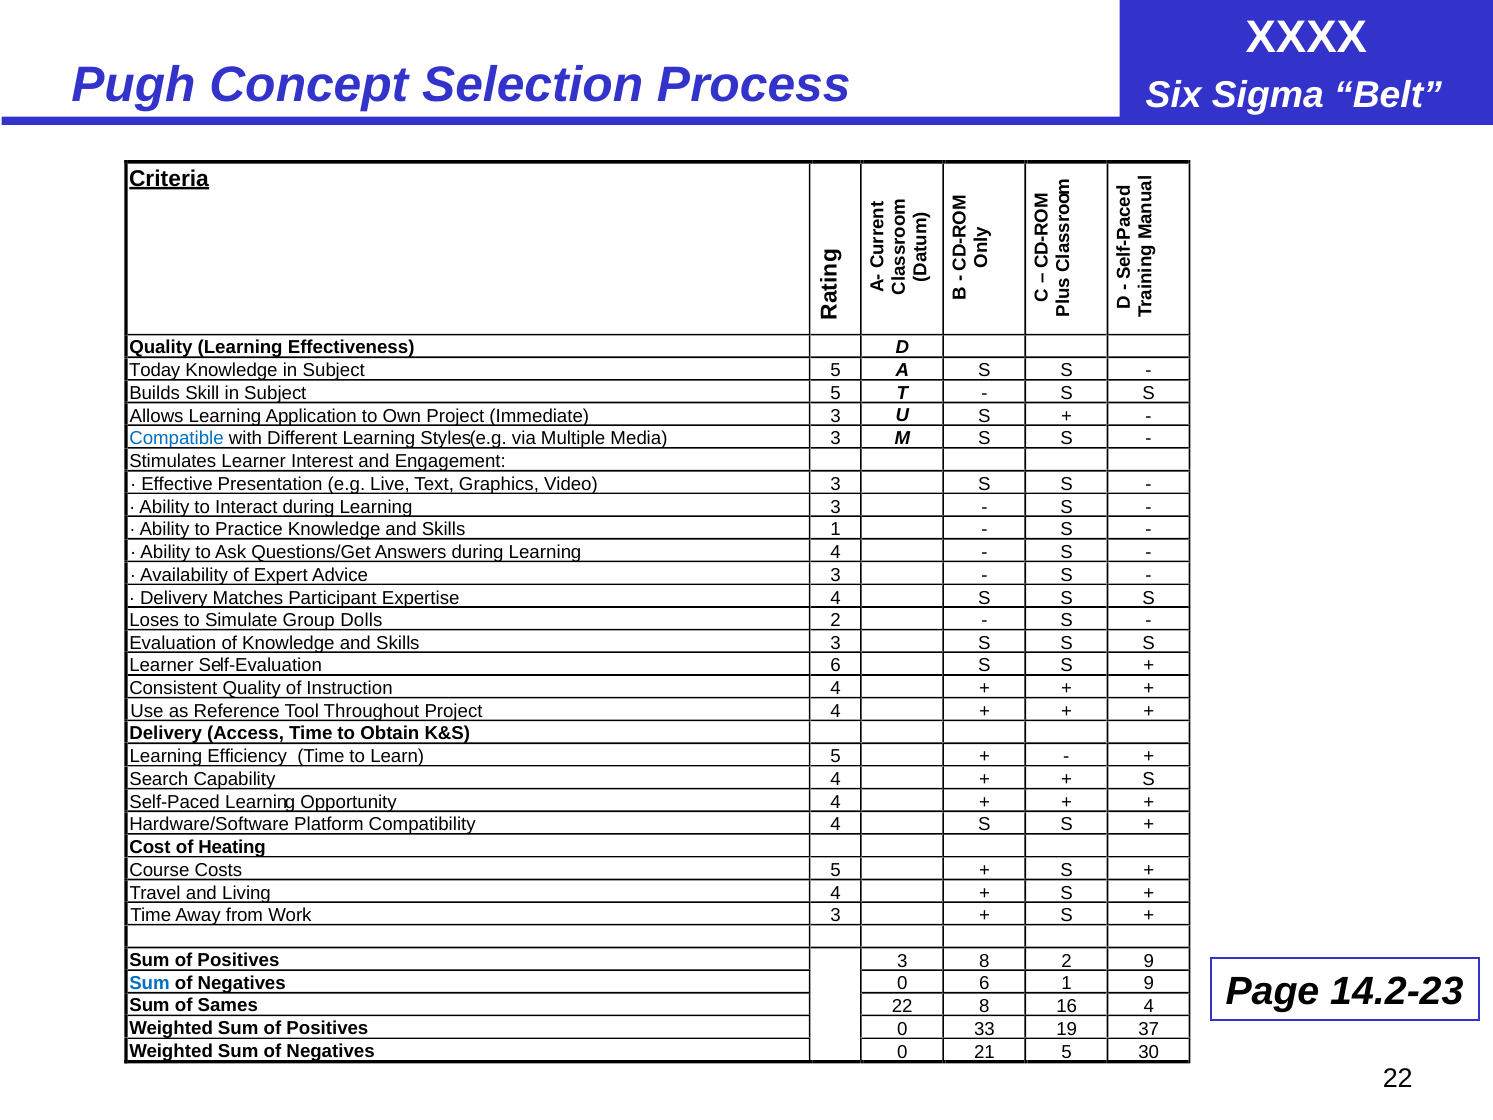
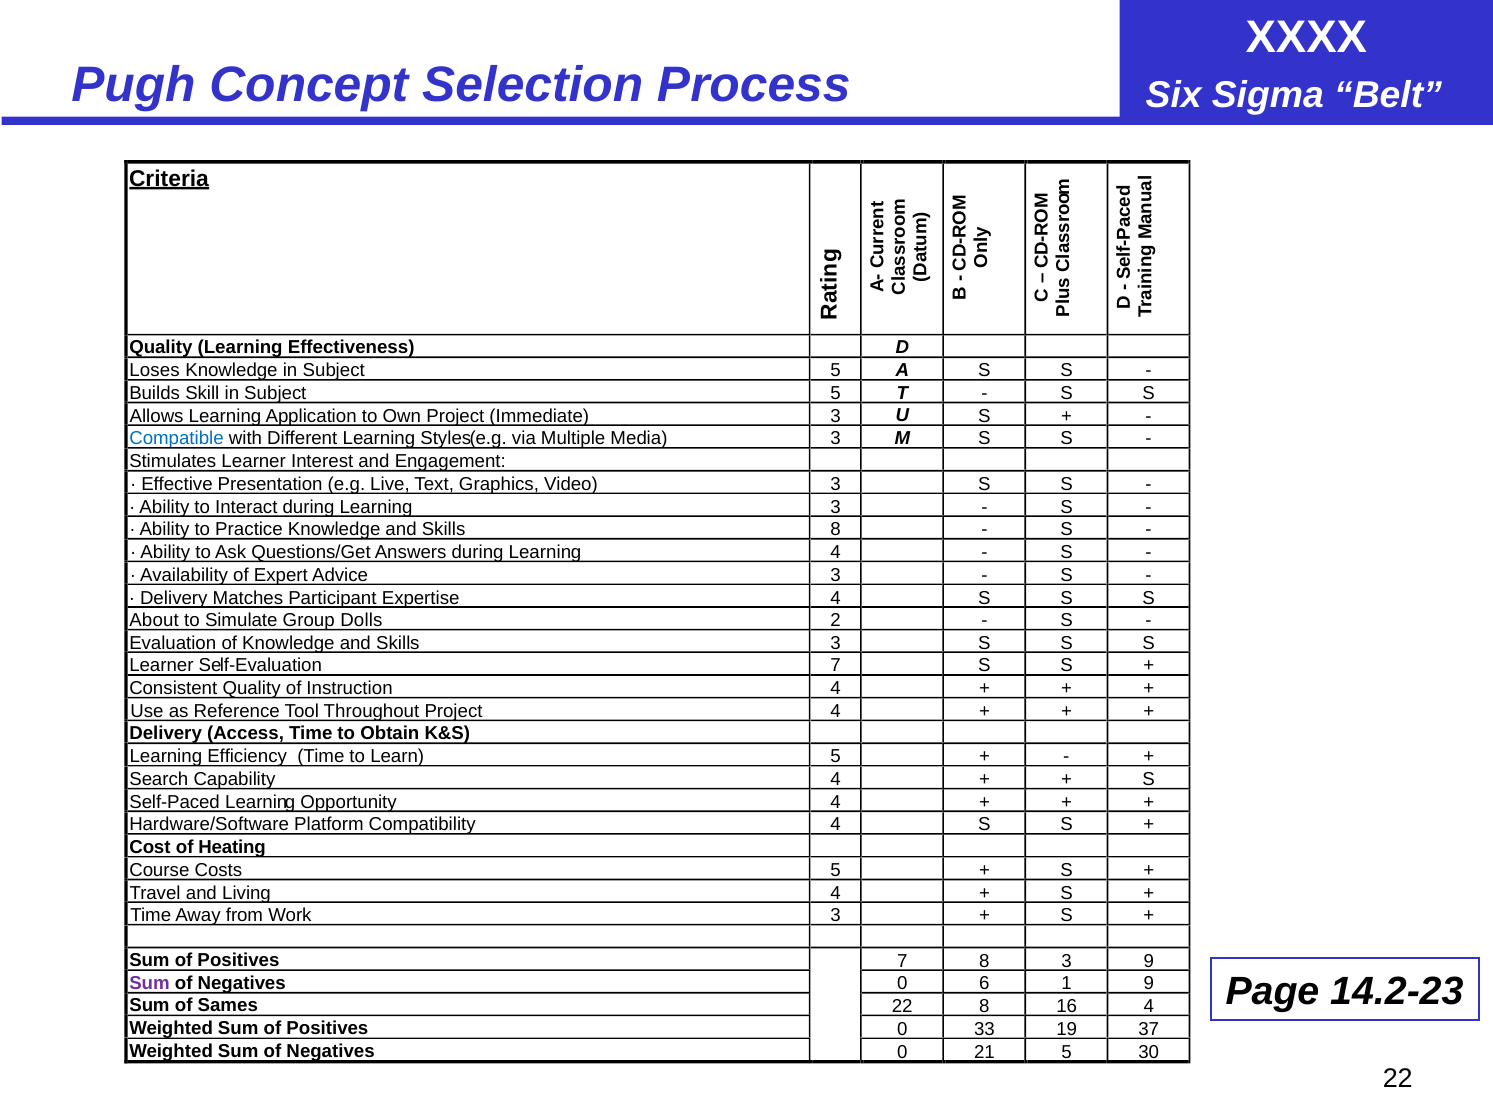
Today: Today -> Loses (155, 371)
Skills 1: 1 -> 8 (836, 530)
Loses: Loses -> About (154, 620)
6: 6 -> 7 (836, 665)
Positives 3: 3 -> 7 (902, 961)
8 2: 2 -> 3 (1067, 961)
Sum colour: blue -> purple (149, 983)
